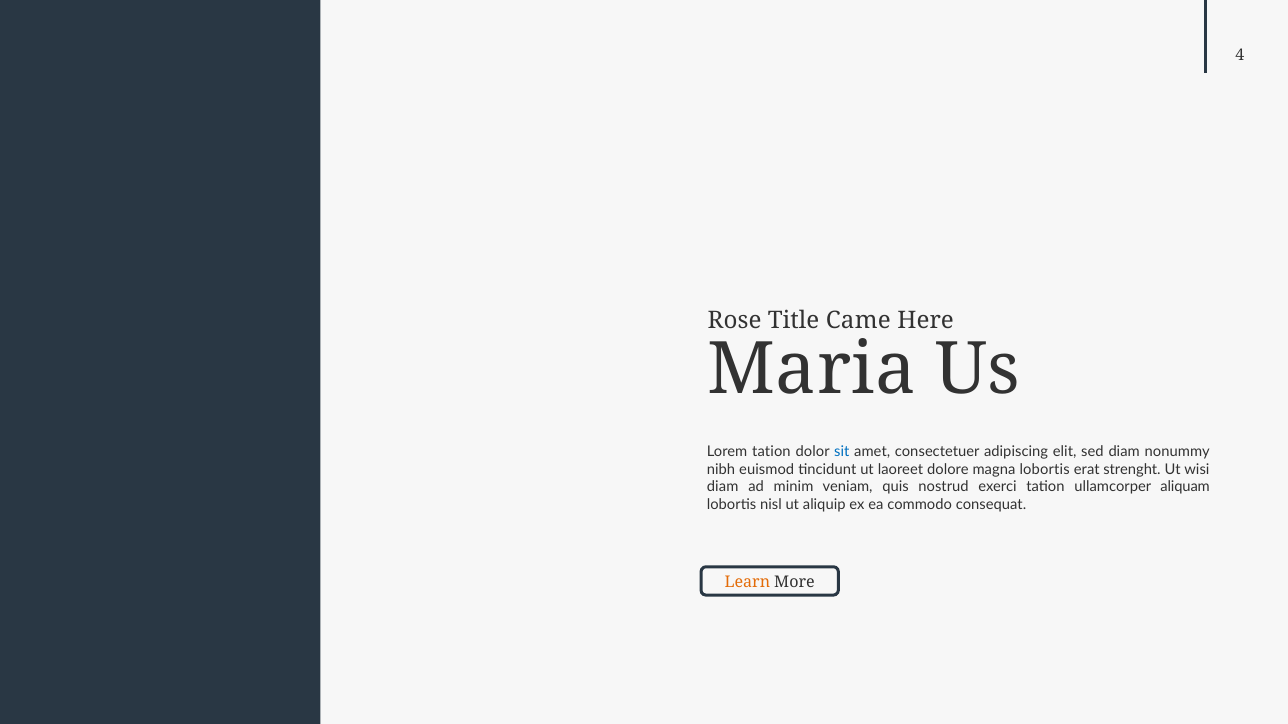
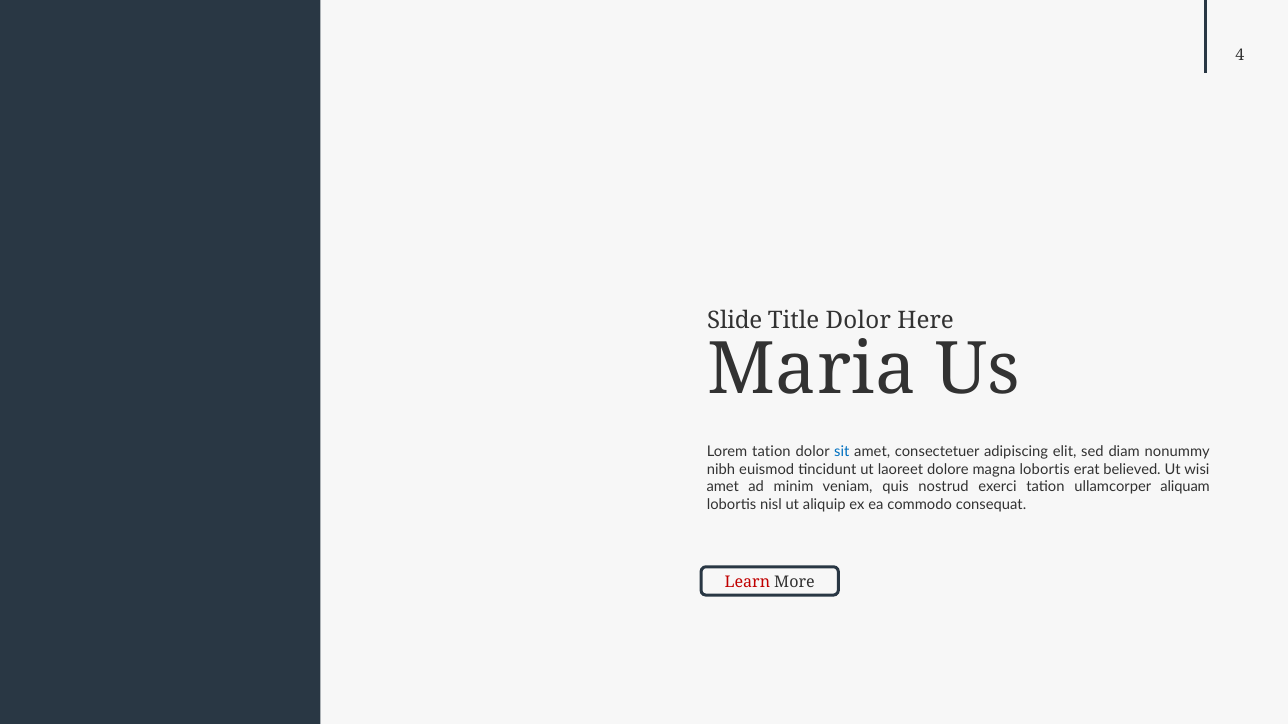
Rose: Rose -> Slide (735, 321)
Title Came: Came -> Dolor (858, 321)
strenght: strenght -> believed (1132, 470)
diam: diam -> amet (723, 487)
Learn colour: orange -> red (747, 582)
